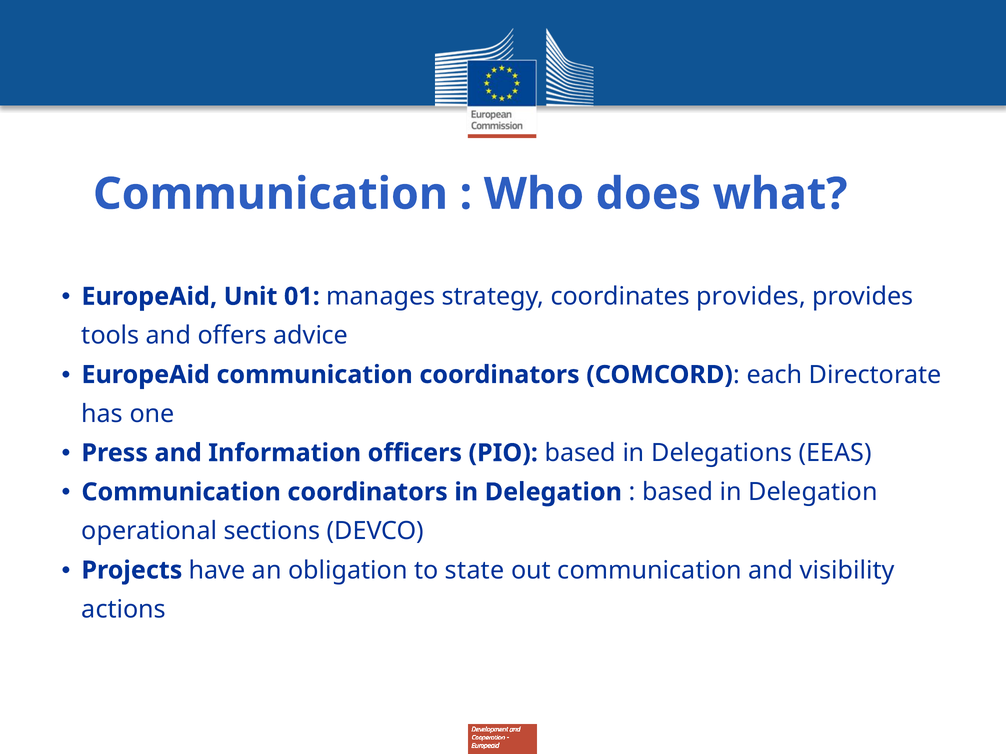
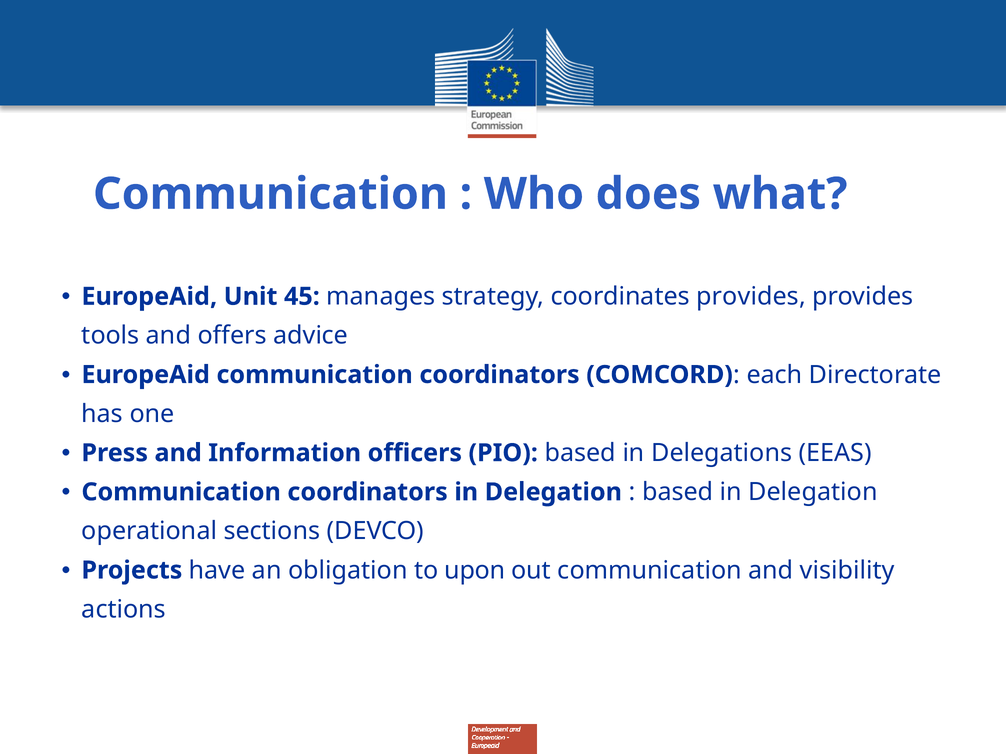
01: 01 -> 45 (302, 297)
state: state -> upon (475, 571)
